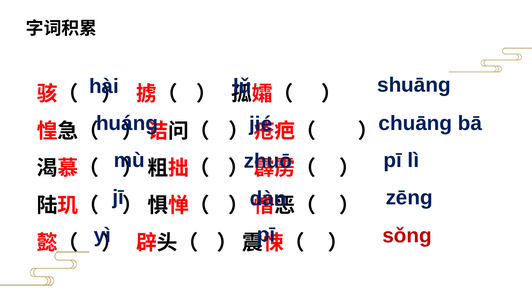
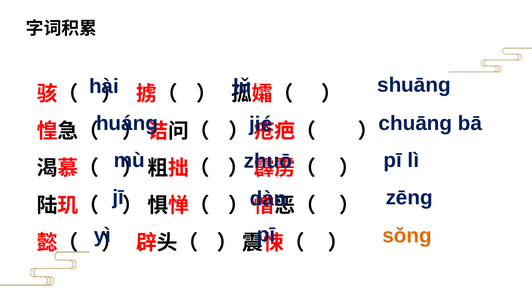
sǒnɡ colour: red -> orange (407, 236)
